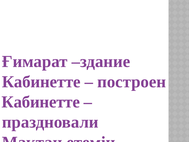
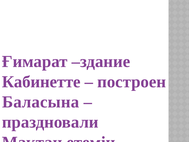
Кабинетте: Кабинетте -> Баласына (41, 102)
